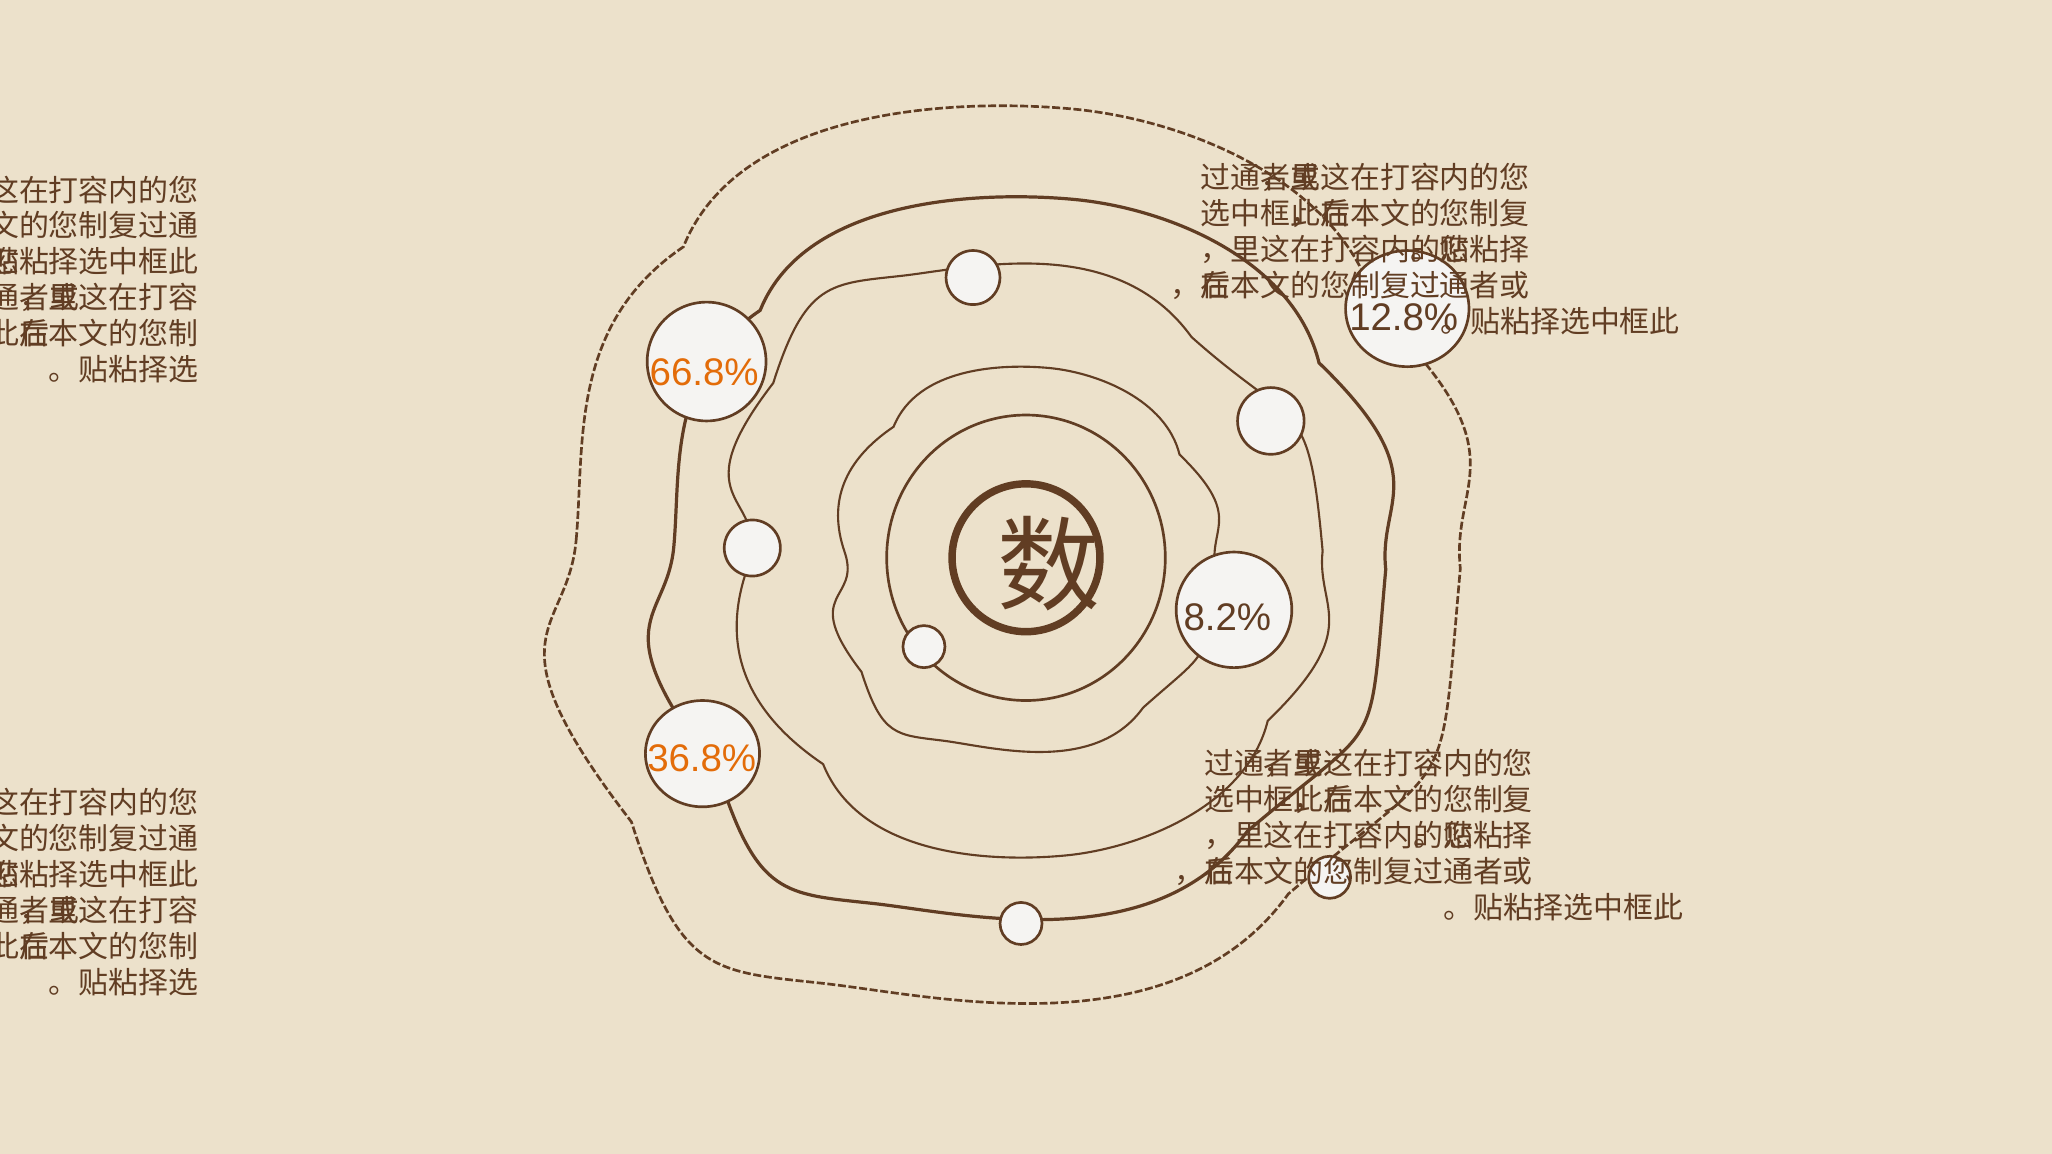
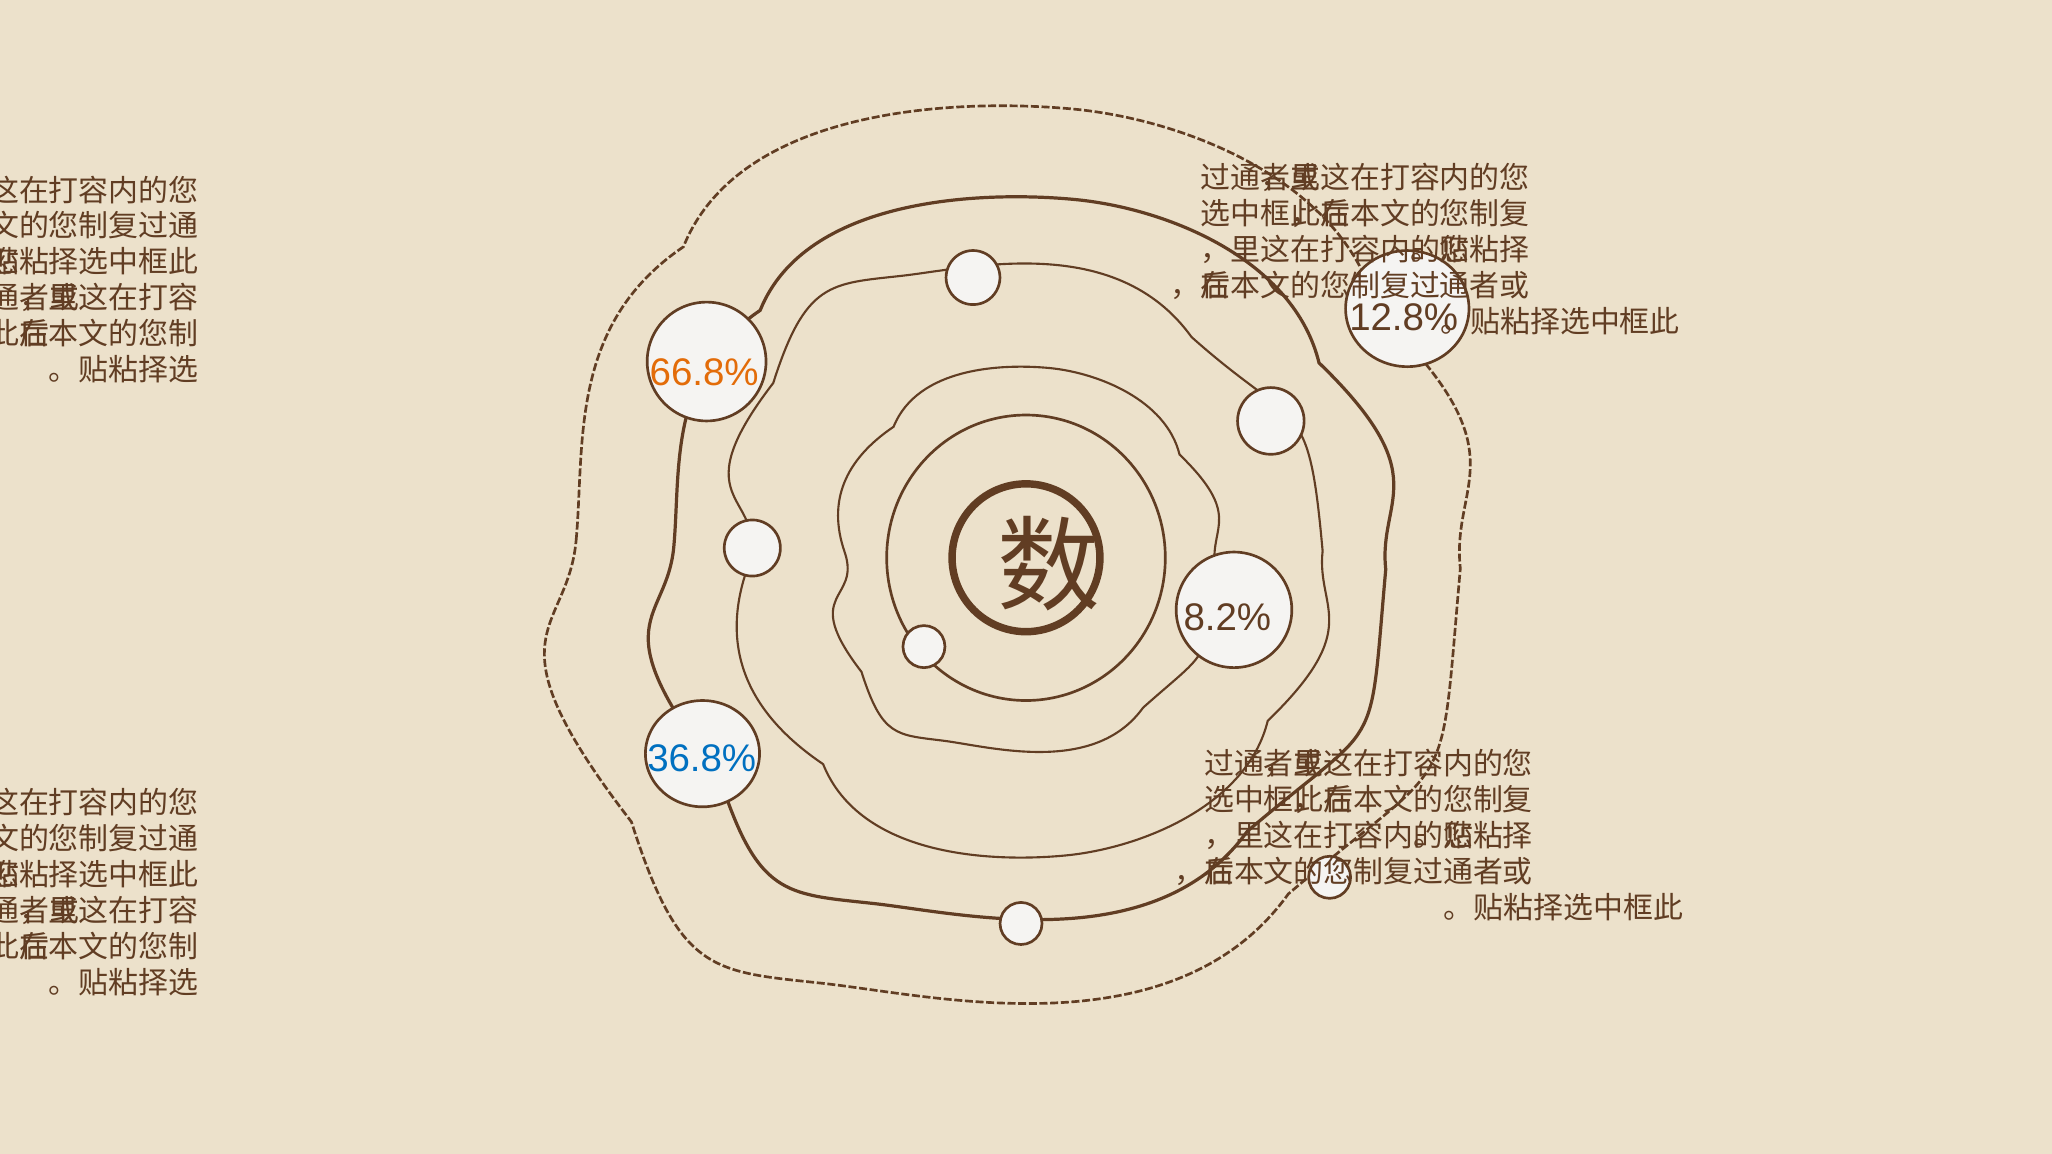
36.8% colour: orange -> blue (702, 759)
